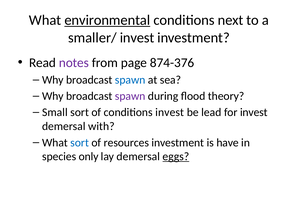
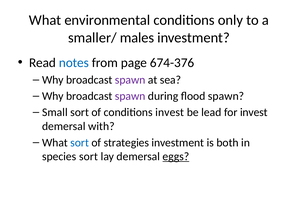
environmental underline: present -> none (107, 20)
next: next -> only (230, 20)
smaller/ invest: invest -> males (137, 38)
notes colour: purple -> blue (74, 63)
874-376: 874-376 -> 674-376 (172, 63)
spawn colour: blue -> purple (130, 80)
flood theory: theory -> spawn (226, 96)
resources: resources -> strategies (126, 142)
have: have -> both (228, 142)
species only: only -> sort (88, 156)
